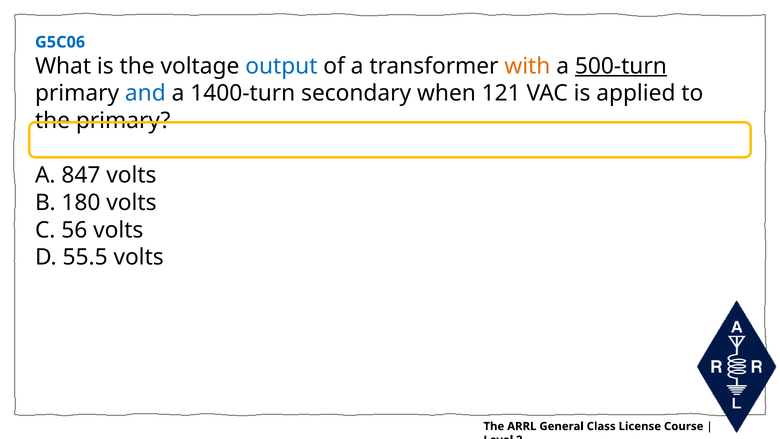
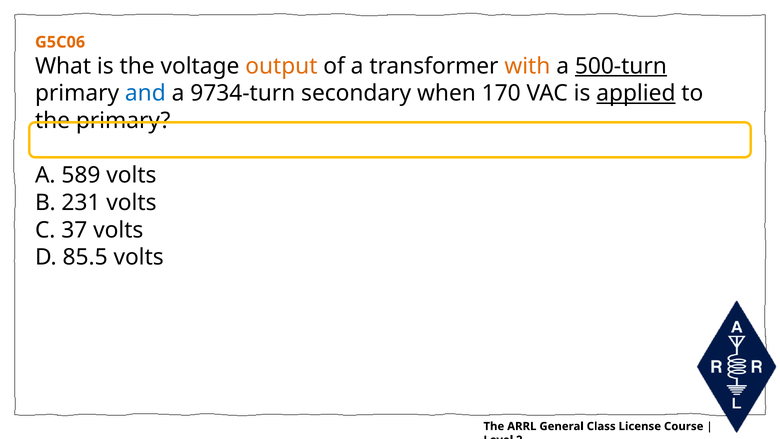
G5C06 colour: blue -> orange (60, 42)
output colour: blue -> orange (281, 66)
1400-turn: 1400-turn -> 9734-turn (243, 93)
121: 121 -> 170 (501, 93)
applied underline: none -> present (636, 93)
847: 847 -> 589 (81, 175)
180: 180 -> 231 (81, 203)
56: 56 -> 37 (74, 230)
55.5: 55.5 -> 85.5 (85, 257)
